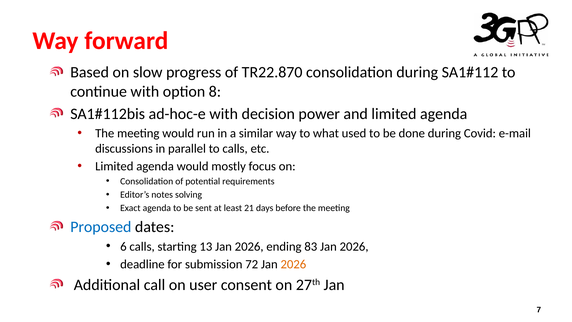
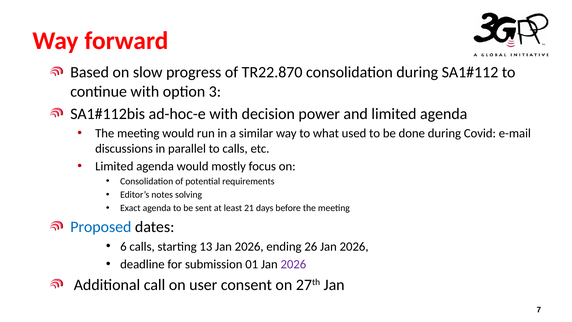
8: 8 -> 3 (215, 91)
83: 83 -> 26 (311, 246)
72: 72 -> 01 (252, 264)
2026 colour: orange -> purple (293, 264)
